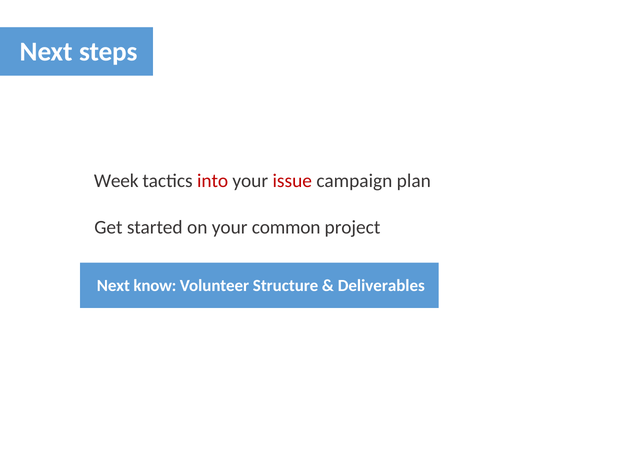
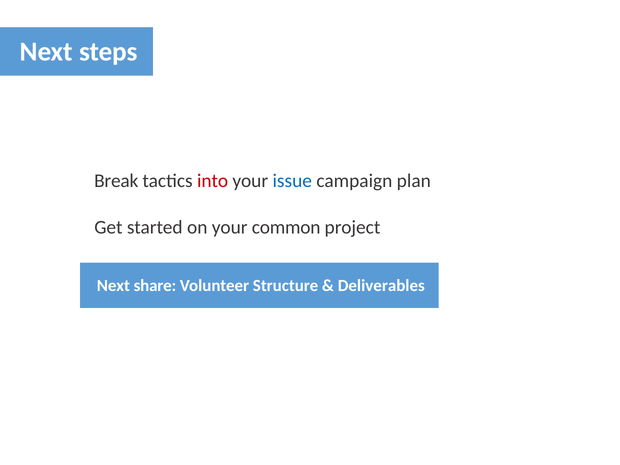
Week: Week -> Break (116, 181)
issue colour: red -> blue (292, 181)
know: know -> share (155, 286)
